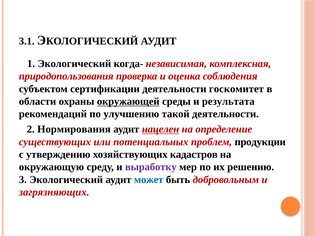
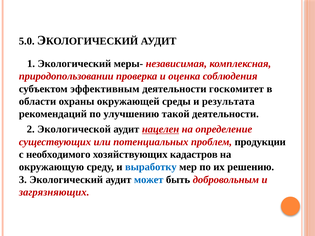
3.1: 3.1 -> 5.0 (27, 41)
когда-: когда- -> меры- (128, 64)
природопользования: природопользования -> природопользовании (66, 76)
сертификации: сертификации -> эффективным (105, 89)
окружающей underline: present -> none (128, 102)
Нормирования: Нормирования -> Экологической (74, 129)
утверждению: утверждению -> необходимого (58, 155)
выработку colour: purple -> blue (151, 167)
